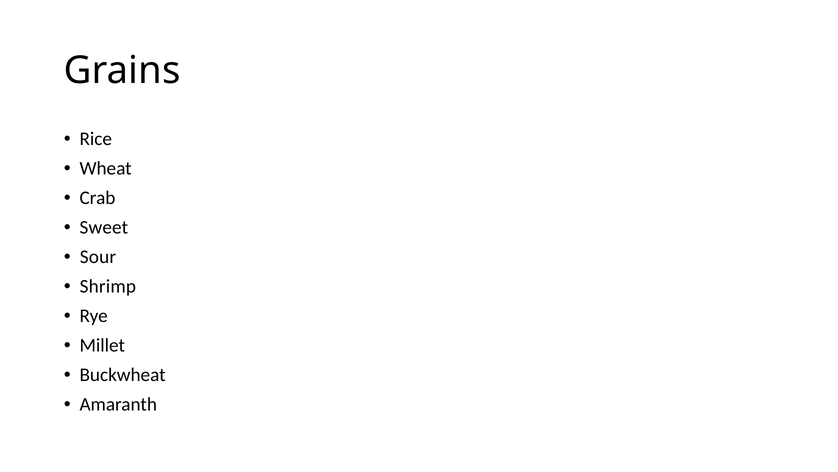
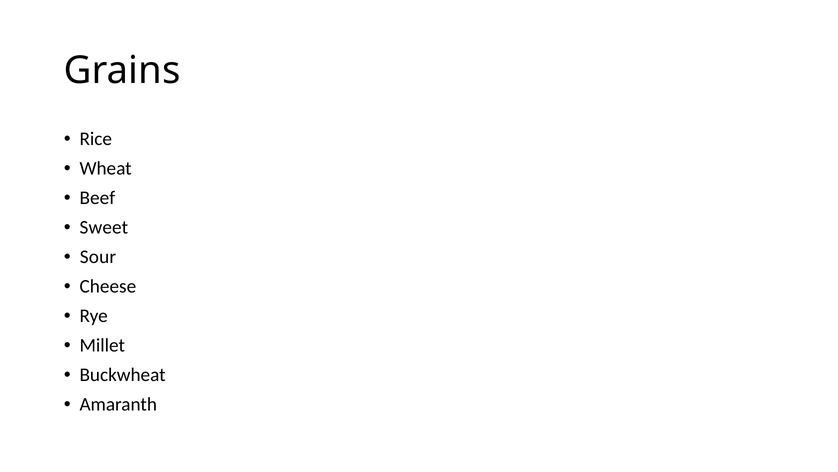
Crab: Crab -> Beef (97, 198)
Shrimp: Shrimp -> Cheese (108, 286)
